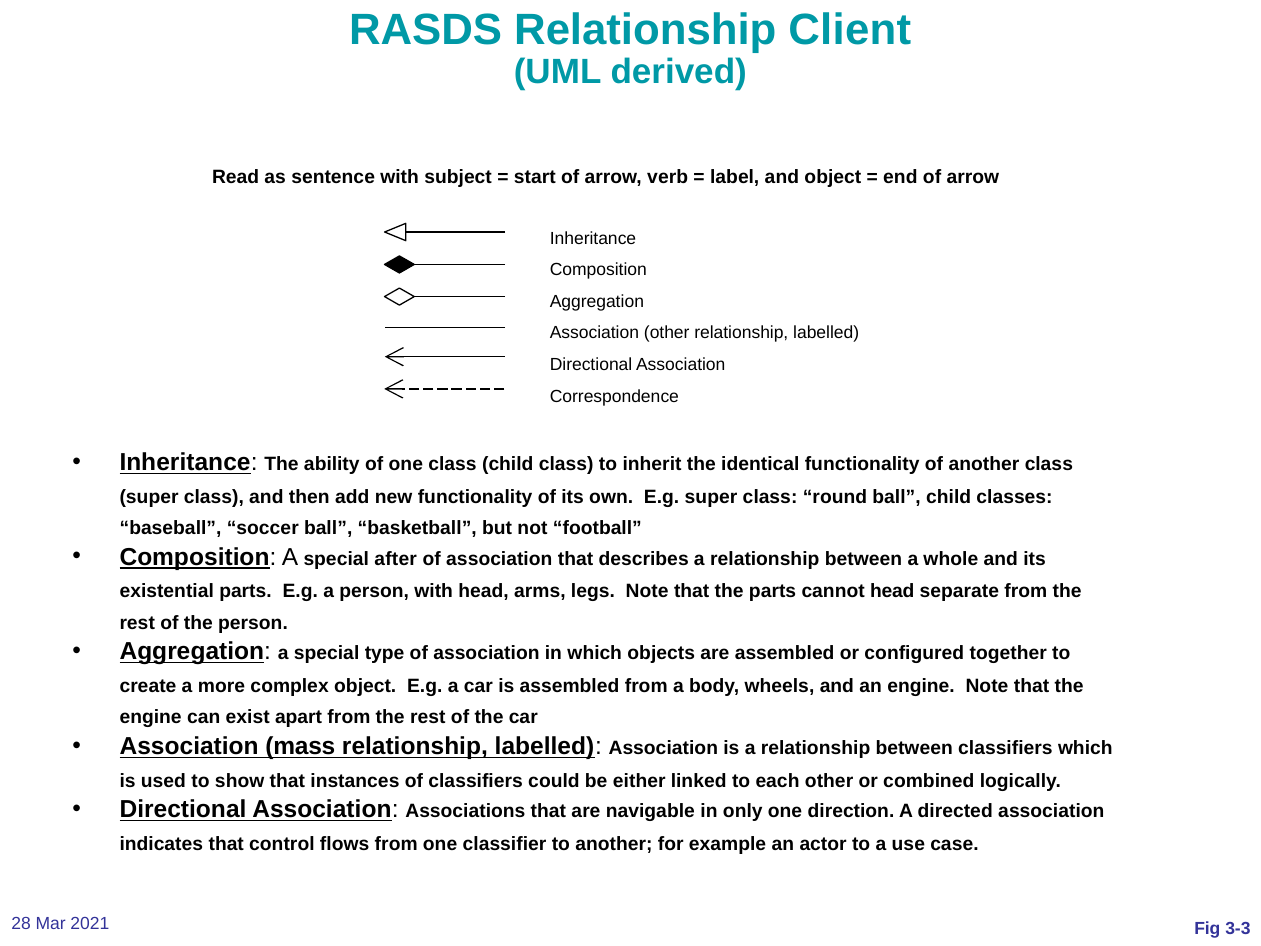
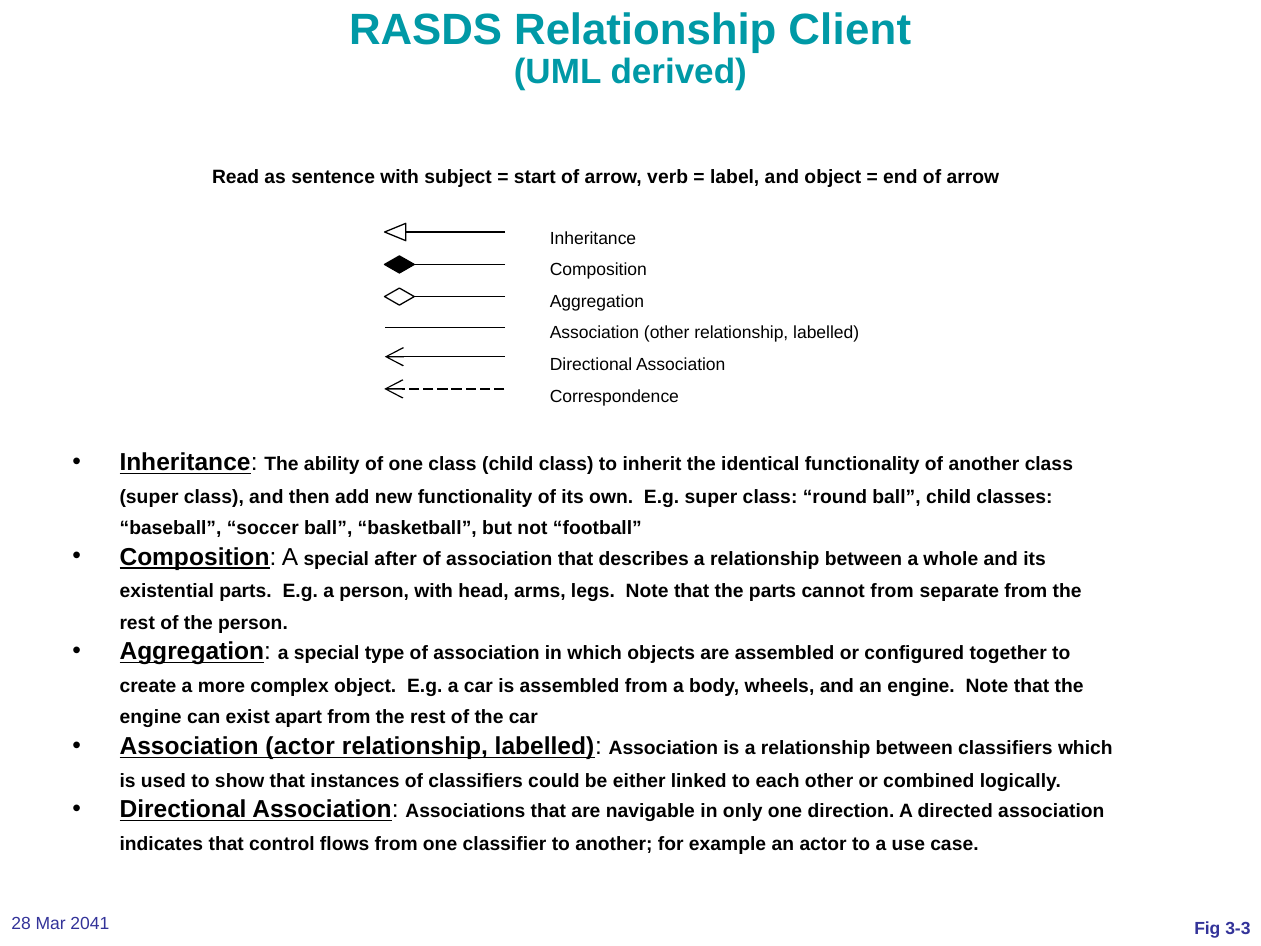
cannot head: head -> from (892, 591)
Association mass: mass -> actor (300, 746)
2021: 2021 -> 2041 (90, 923)
